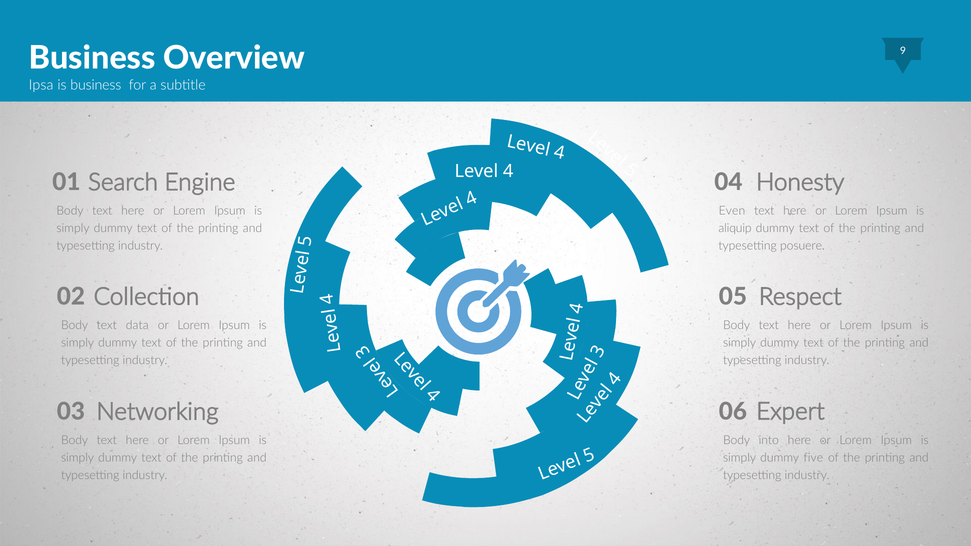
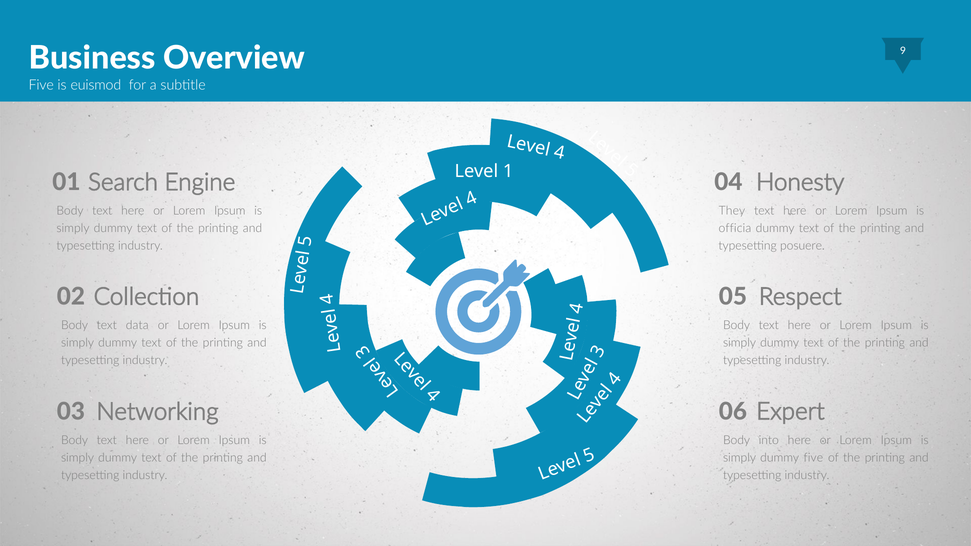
Ipsa: Ipsa -> Five (41, 85)
is business: business -> euismod (96, 85)
Level 4: 4 -> 1 (508, 171)
Even: Even -> They (732, 211)
aliquip: aliquip -> officia (735, 228)
